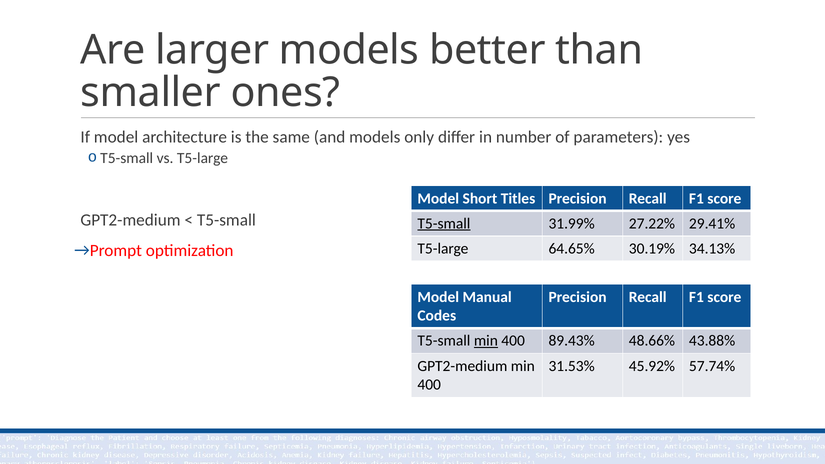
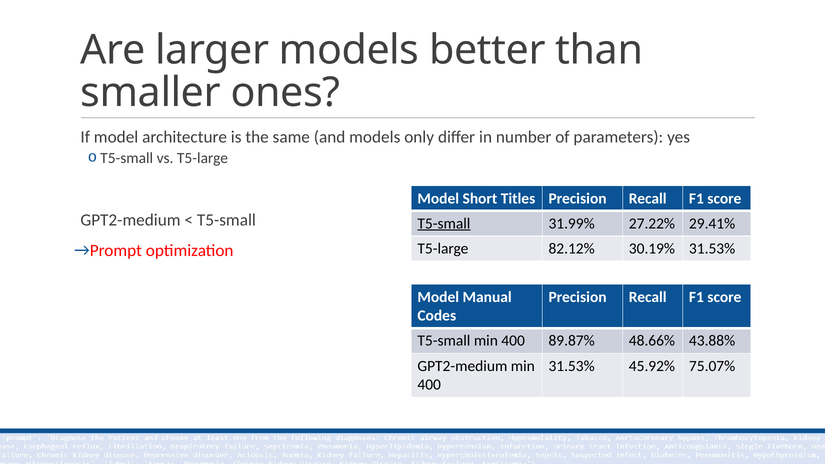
64.65%: 64.65% -> 82.12% (572, 249)
30.19% 34.13%: 34.13% -> 31.53% (712, 249)
min underline: present -> none (486, 341)
89.43%: 89.43% -> 89.87% (572, 341)
57.74%: 57.74% -> 75.07% (712, 366)
